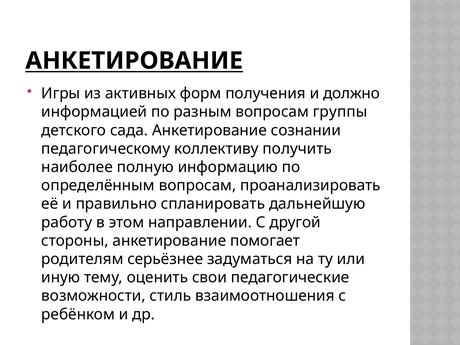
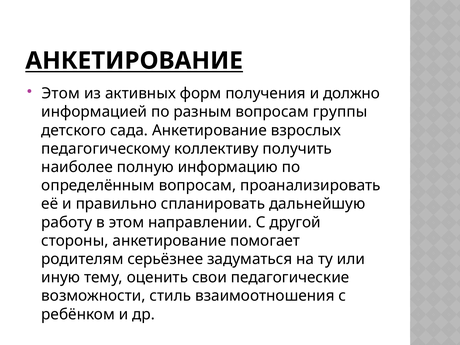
Игры: Игры -> Этом (61, 94)
сознании: сознании -> взрослых (306, 130)
